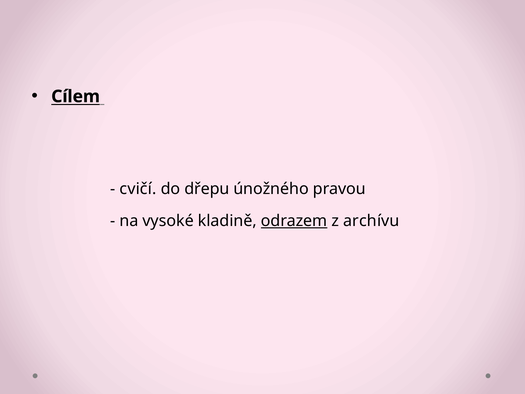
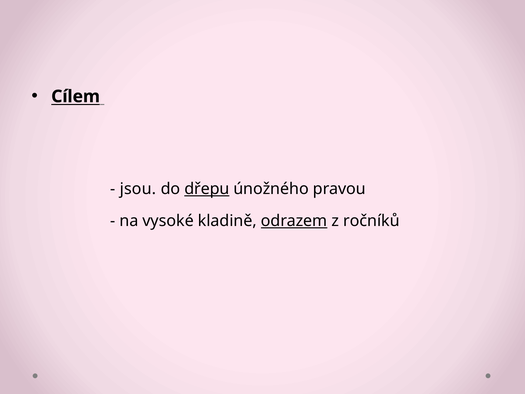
cvičí: cvičí -> jsou (138, 189)
dřepu underline: none -> present (207, 189)
archívu: archívu -> ročníků (371, 221)
